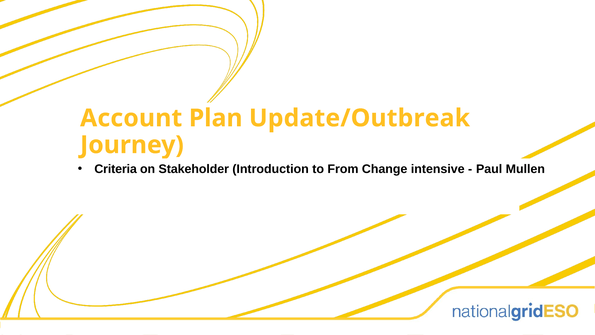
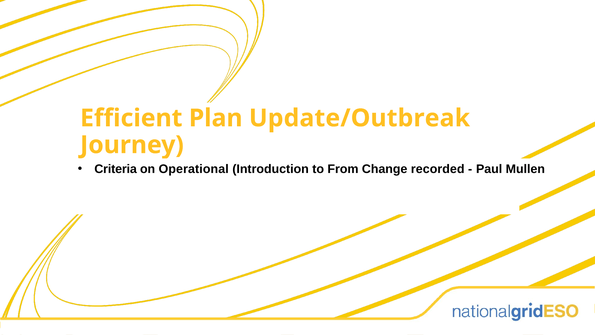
Account: Account -> Efficient (131, 118)
Stakeholder: Stakeholder -> Operational (194, 169)
intensive: intensive -> recorded (438, 169)
